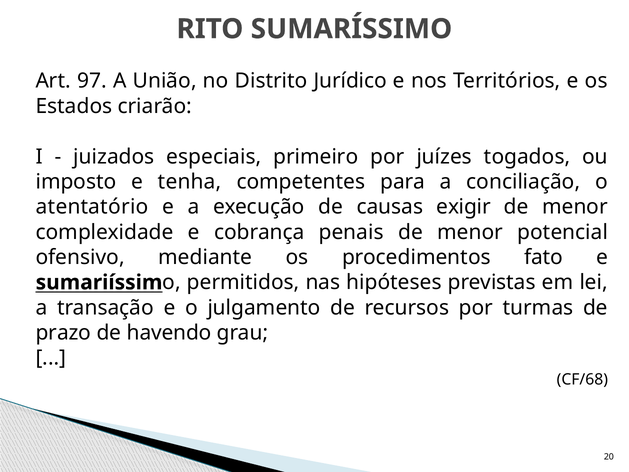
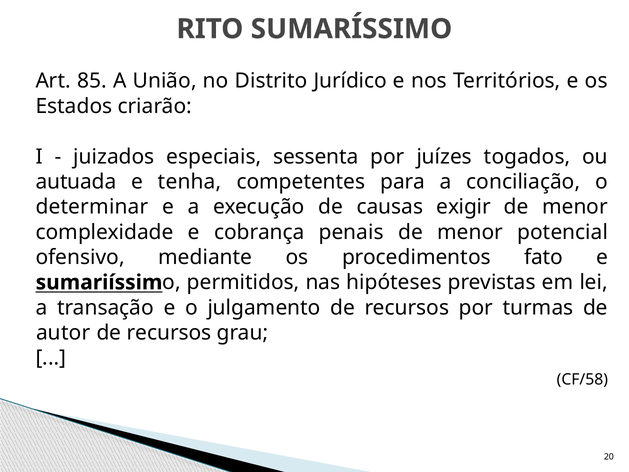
97: 97 -> 85 (92, 81)
primeiro: primeiro -> sessenta (316, 156)
imposto: imposto -> autuada (76, 182)
atentatório: atentatório -> determinar (92, 207)
prazo: prazo -> autor (63, 333)
havendo: havendo -> recursos (169, 333)
CF/68: CF/68 -> CF/58 (582, 379)
